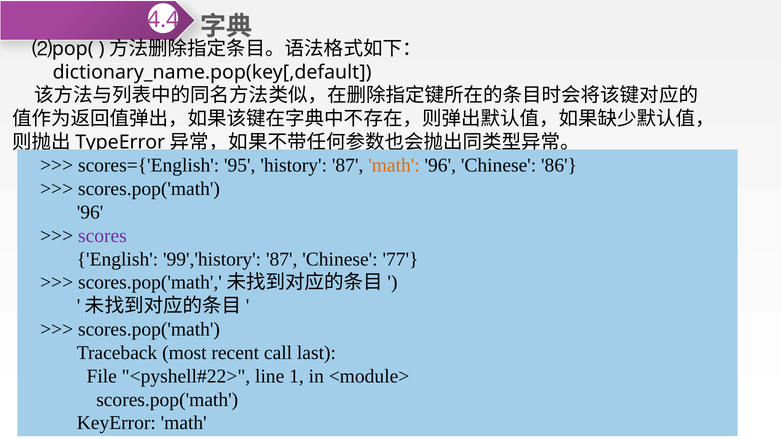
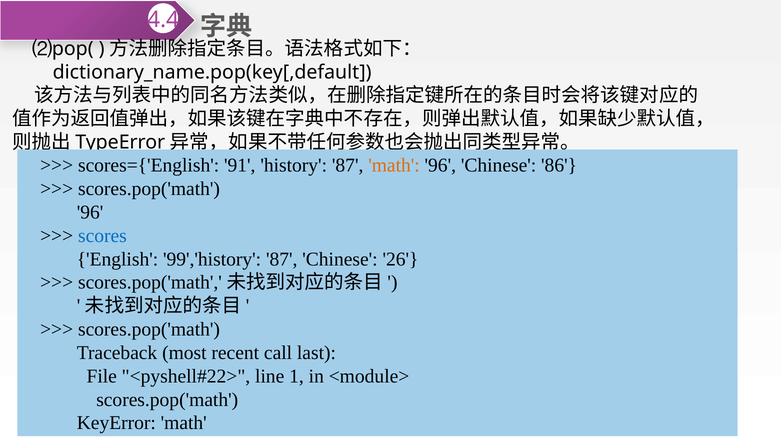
95: 95 -> 91 (240, 166)
scores colour: purple -> blue (102, 236)
77: 77 -> 26 (400, 259)
